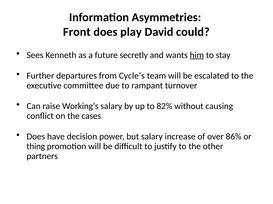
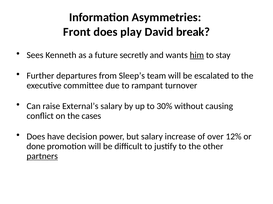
David could: could -> break (193, 32)
Cycle’s: Cycle’s -> Sleep’s (132, 76)
Working’s: Working’s -> External’s (80, 106)
82%: 82% -> 30% (164, 106)
86%: 86% -> 12% (234, 137)
thing: thing -> done (36, 147)
partners underline: none -> present (42, 157)
